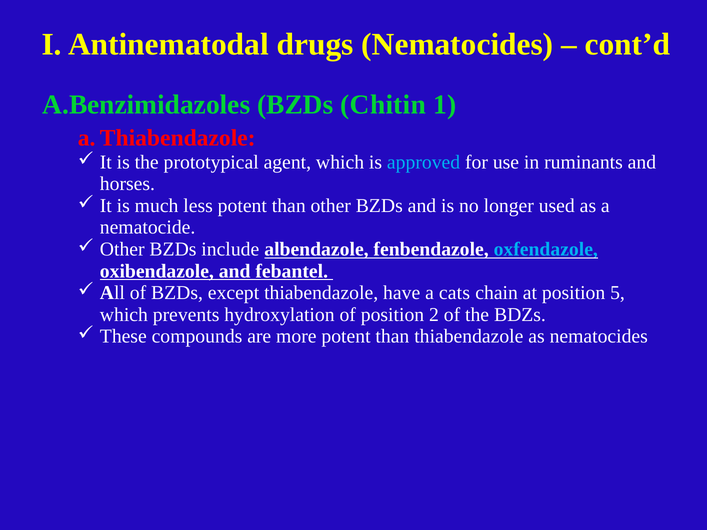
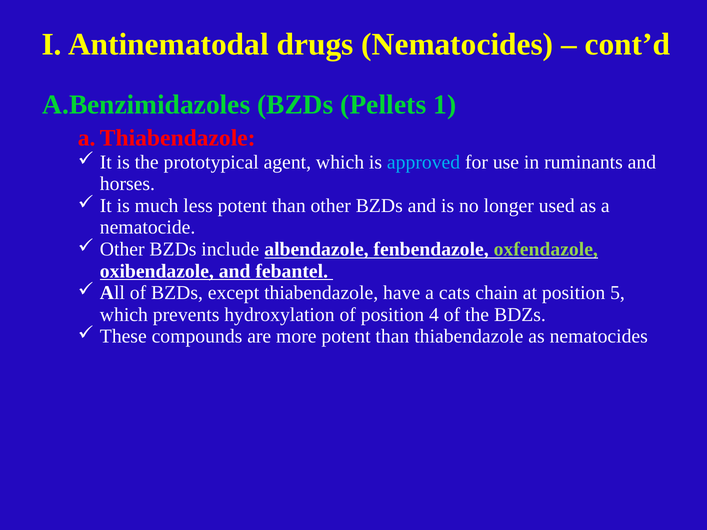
Chitin: Chitin -> Pellets (383, 105)
oxfendazole colour: light blue -> light green (546, 249)
2: 2 -> 4 (434, 315)
